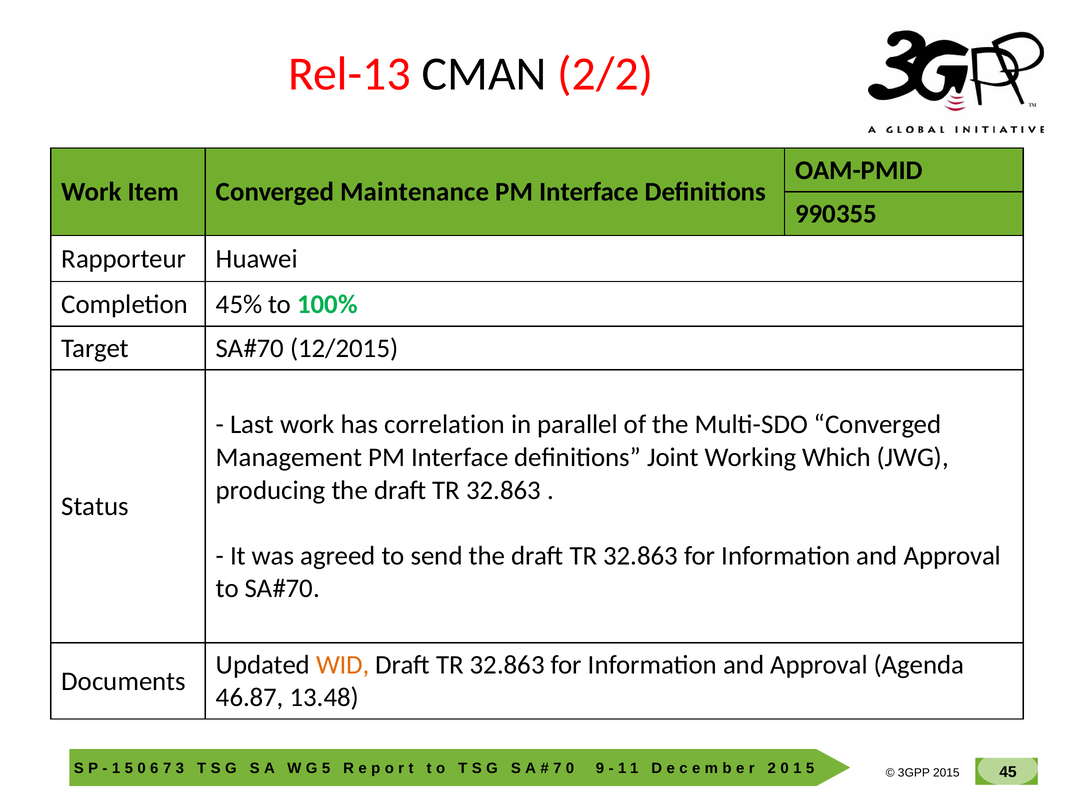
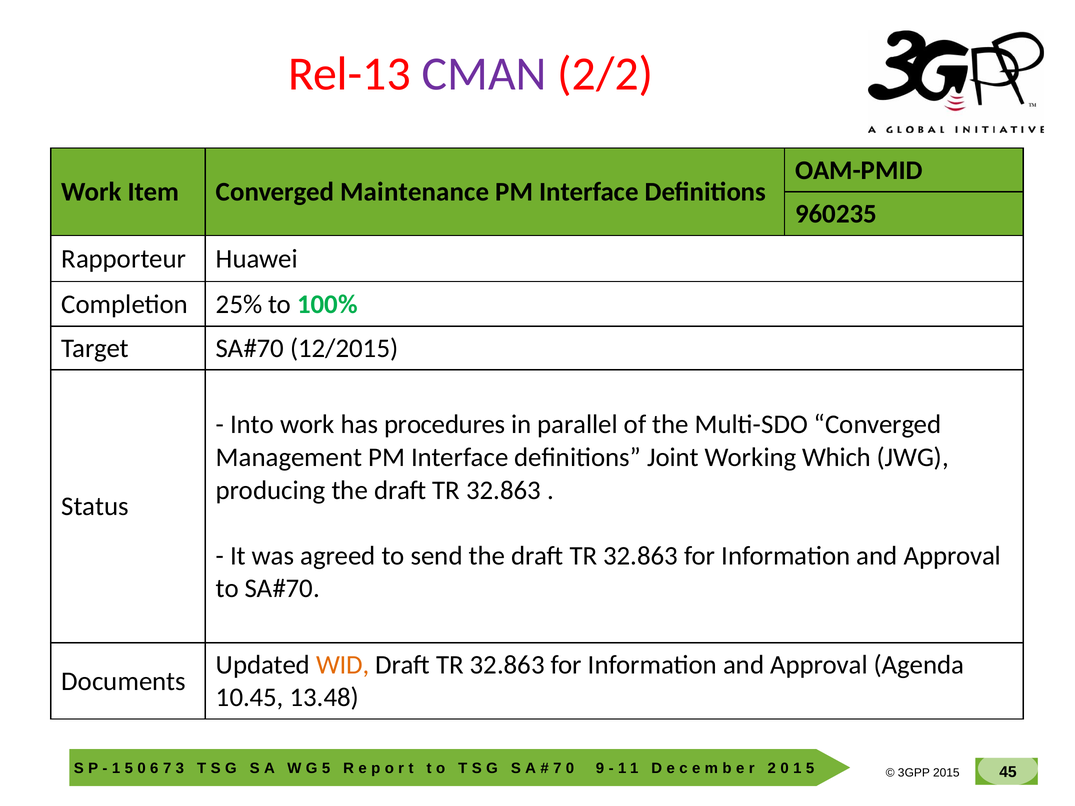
CMAN colour: black -> purple (484, 74)
990355: 990355 -> 960235 (836, 214)
45%: 45% -> 25% (239, 304)
Last: Last -> Into (252, 425)
correlation: correlation -> procedures (445, 425)
46.87: 46.87 -> 10.45 (250, 698)
